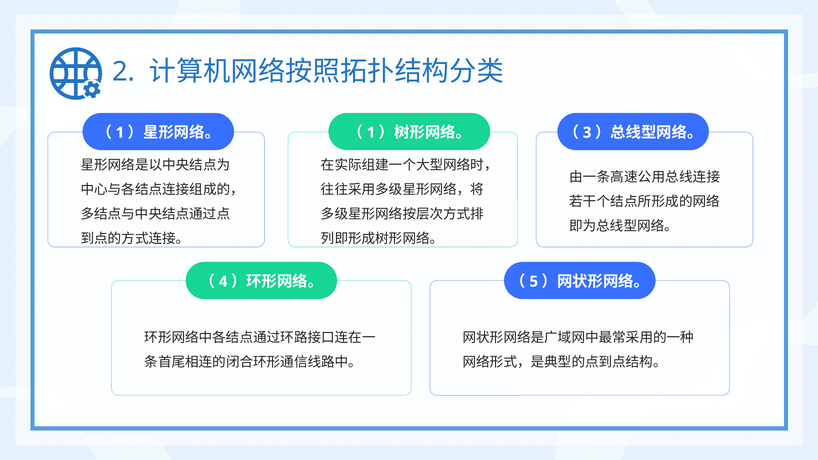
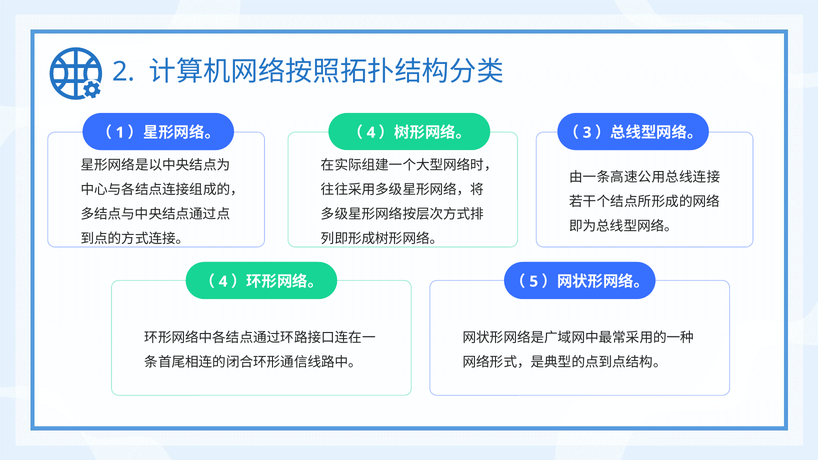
1: 1 -> 4 (371, 133)
